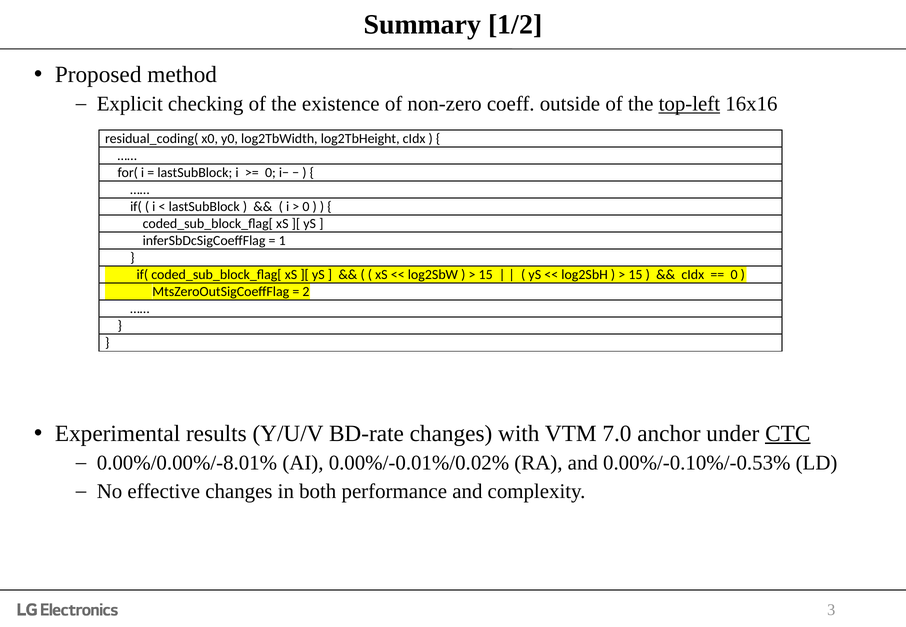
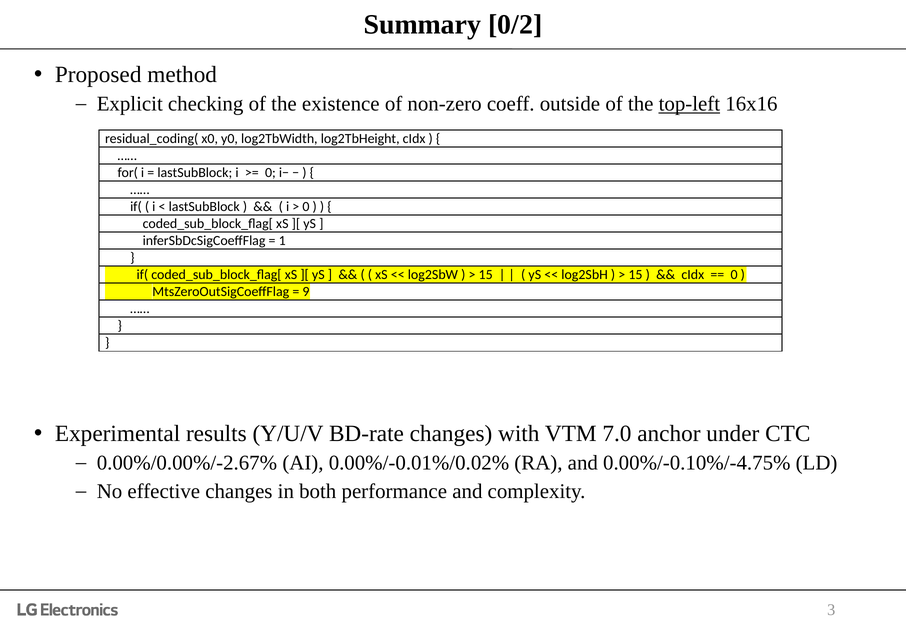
1/2: 1/2 -> 0/2 (515, 24)
2: 2 -> 9 (306, 292)
CTC underline: present -> none (788, 433)
0.00%/0.00%/-8.01%: 0.00%/0.00%/-8.01% -> 0.00%/0.00%/-2.67% (187, 463)
0.00%/-0.10%/-0.53%: 0.00%/-0.10%/-0.53% -> 0.00%/-0.10%/-4.75% (697, 463)
